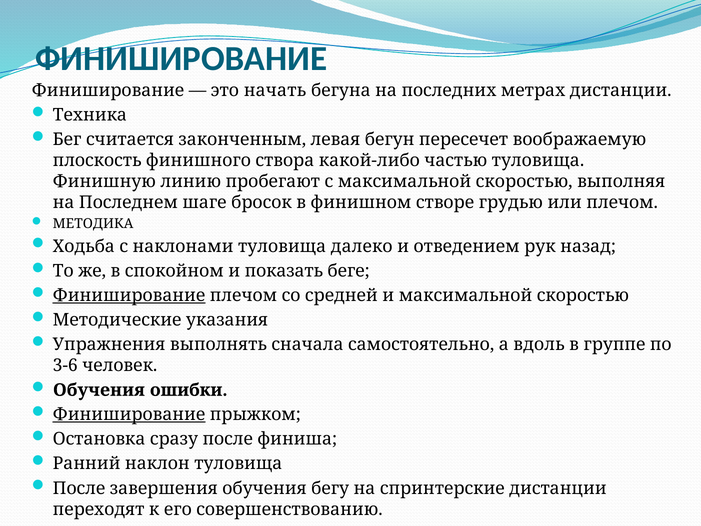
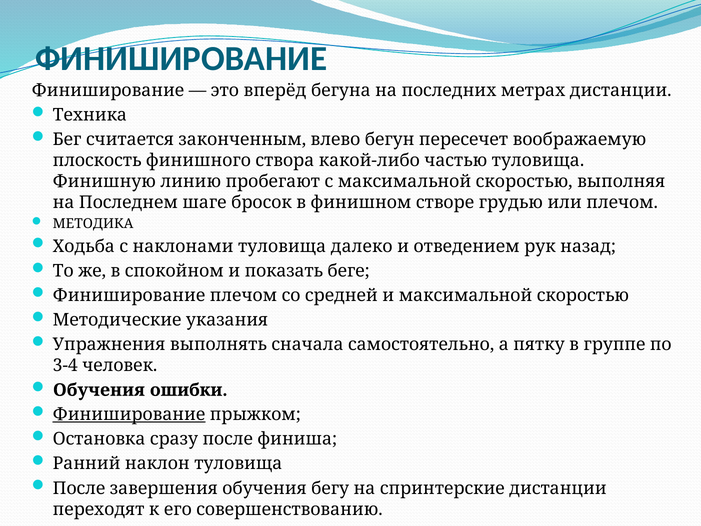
начать: начать -> вперёд (275, 90)
левая: левая -> влево (335, 139)
Финиширование underline: present -> none (129, 295)
вдоль: вдоль -> пятку (539, 344)
3-6: 3-6 -> 3-4 (65, 365)
